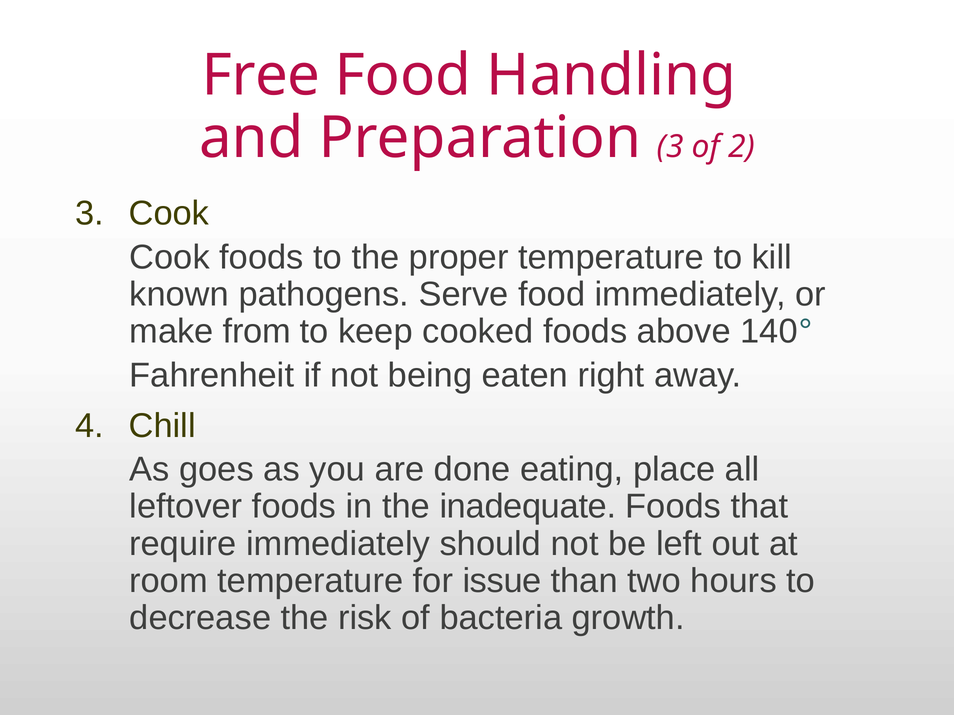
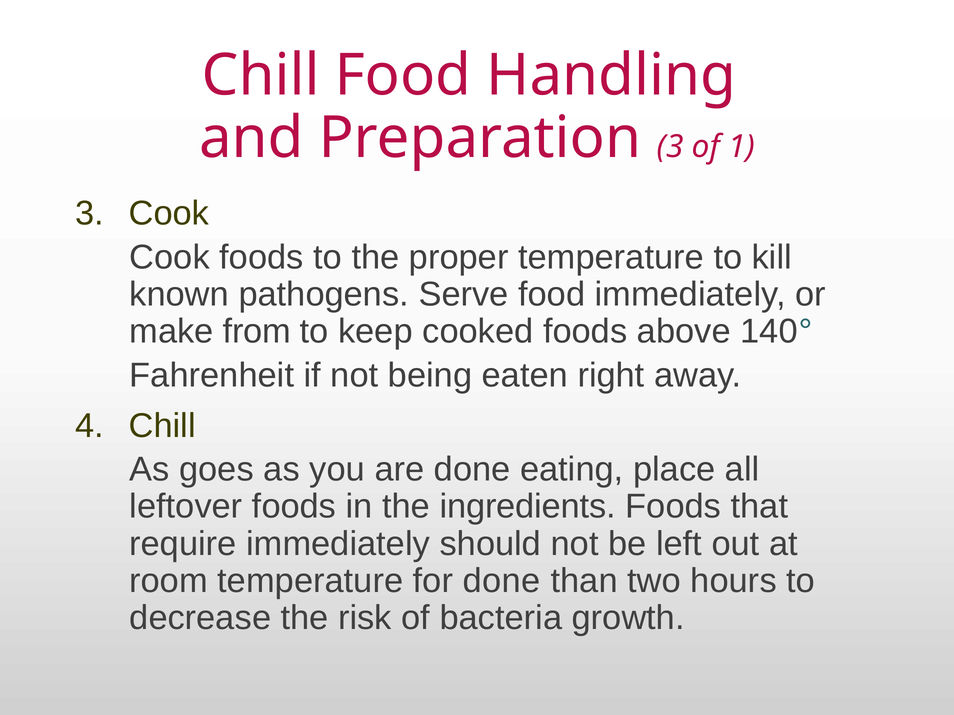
Free: Free -> Chill (261, 75)
2: 2 -> 1 (742, 147)
inadequate: inadequate -> ingredients (528, 507)
for issue: issue -> done (502, 581)
